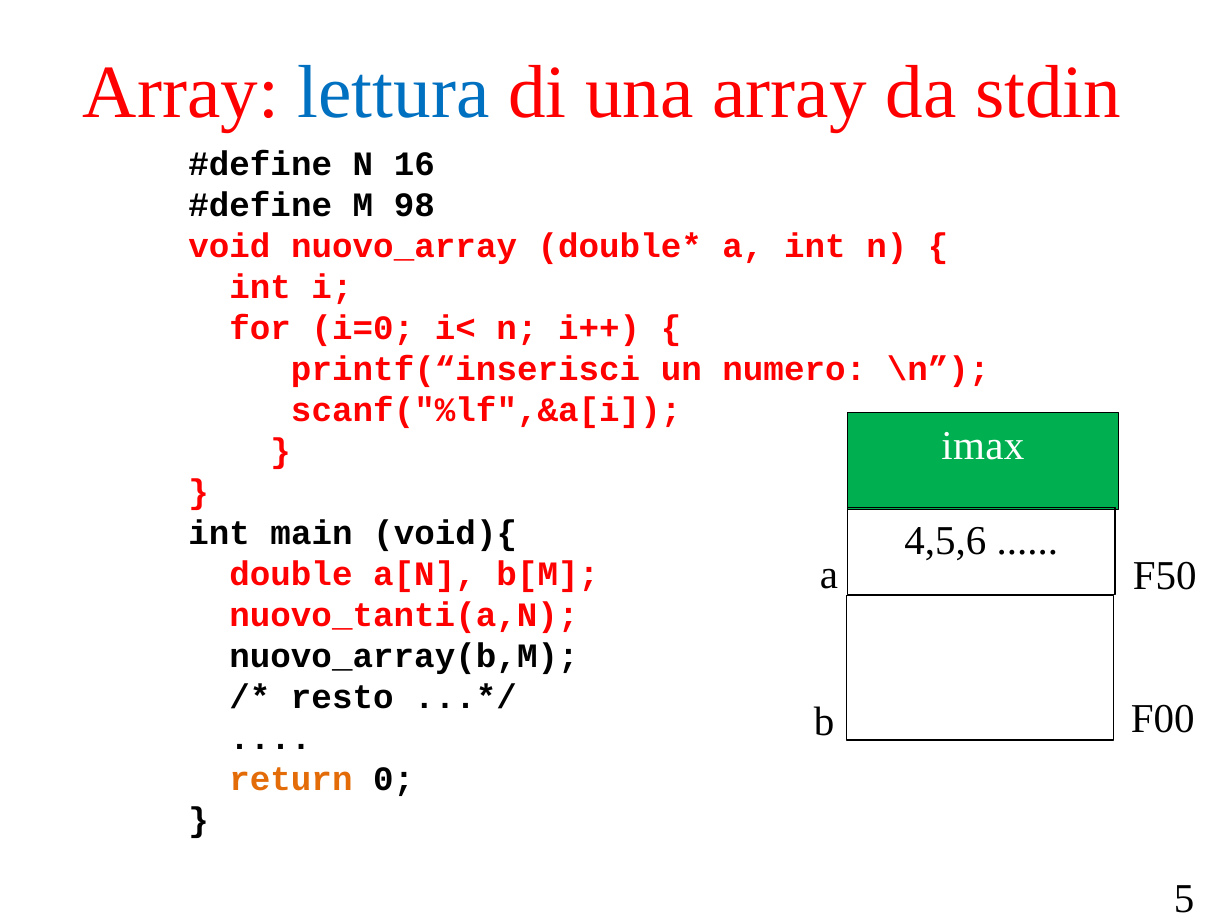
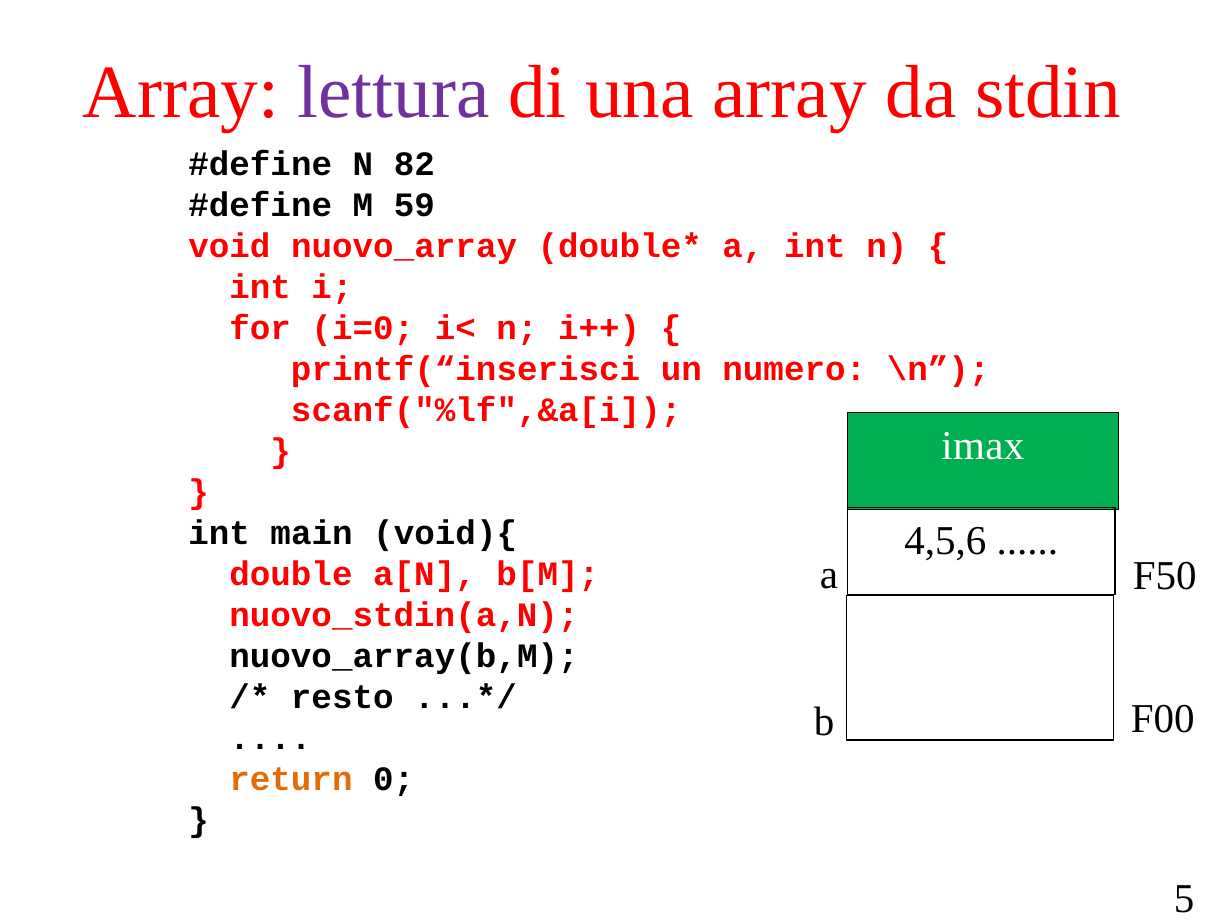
lettura colour: blue -> purple (394, 92)
16: 16 -> 82 (414, 164)
98: 98 -> 59 (414, 205)
nuovo_tanti(a,N: nuovo_tanti(a,N -> nuovo_stdin(a,N (404, 615)
